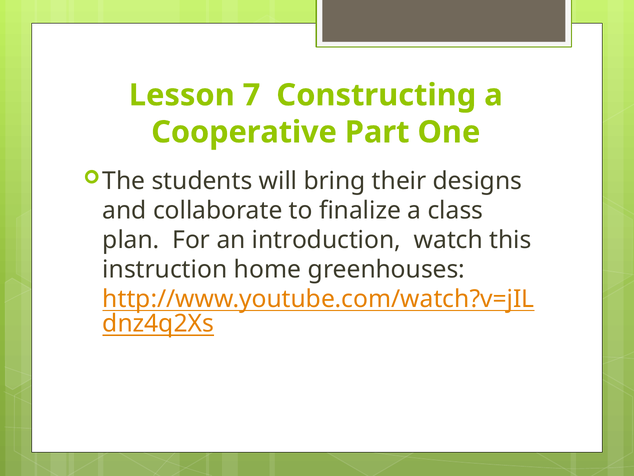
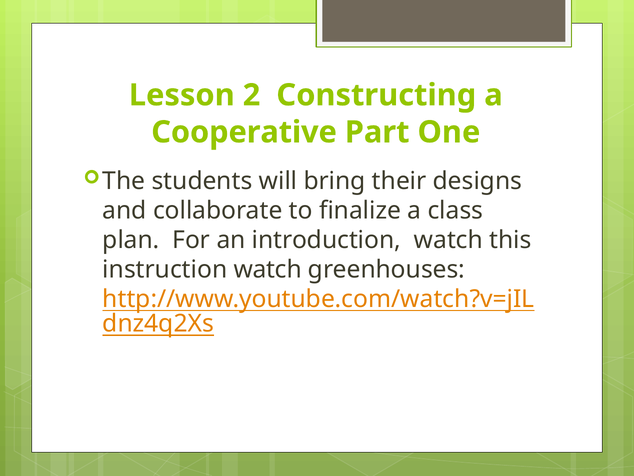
7: 7 -> 2 (252, 95)
instruction home: home -> watch (268, 269)
